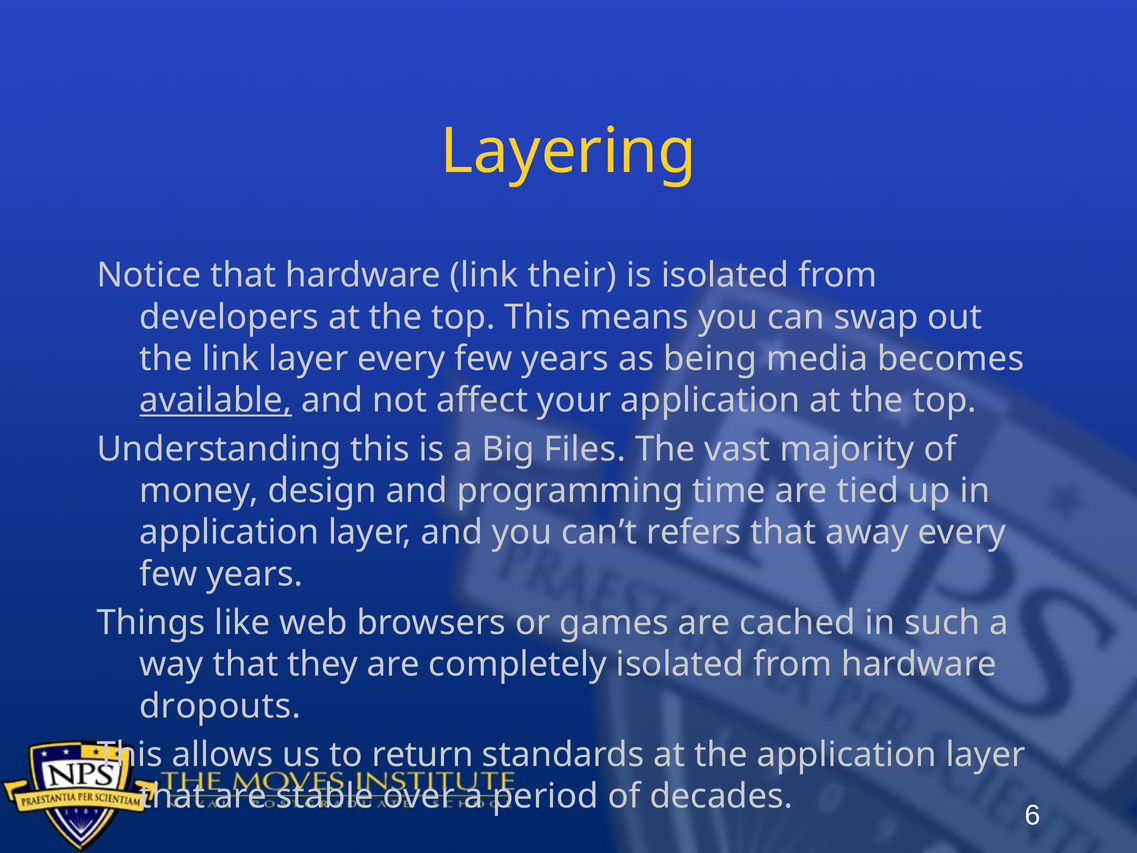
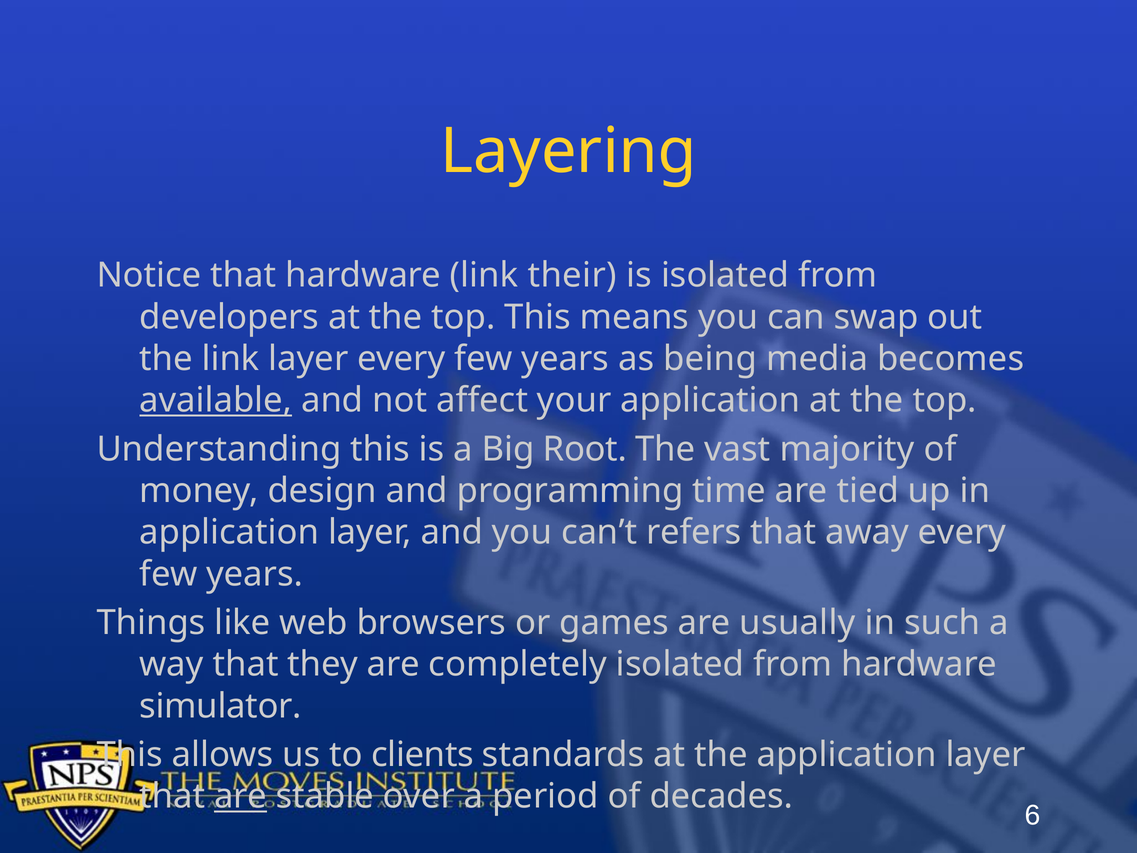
Files: Files -> Root (585, 449)
cached: cached -> usually (798, 623)
dropouts: dropouts -> simulator (220, 706)
return: return -> clients (423, 755)
are underline: none -> present (241, 796)
